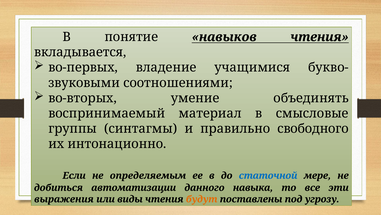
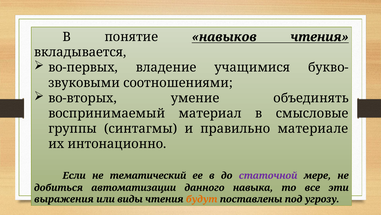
свободного: свободного -> материале (313, 128)
определяемым: определяемым -> тематический (148, 175)
статочной colour: blue -> purple (268, 175)
